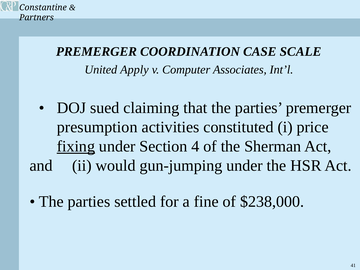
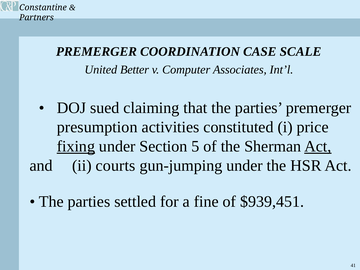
Apply: Apply -> Better (135, 70)
4: 4 -> 5 (195, 146)
Act underline: none -> present (318, 146)
would: would -> courts (116, 166)
$238,000: $238,000 -> $939,451 (272, 202)
